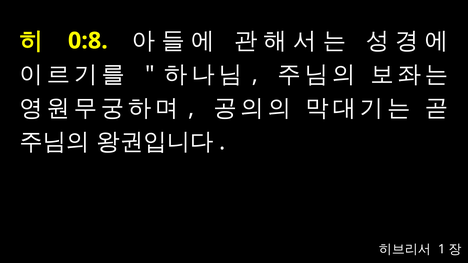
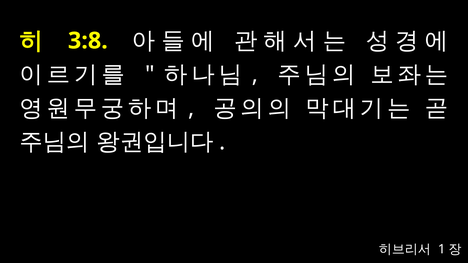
0:8: 0:8 -> 3:8 (88, 41)
